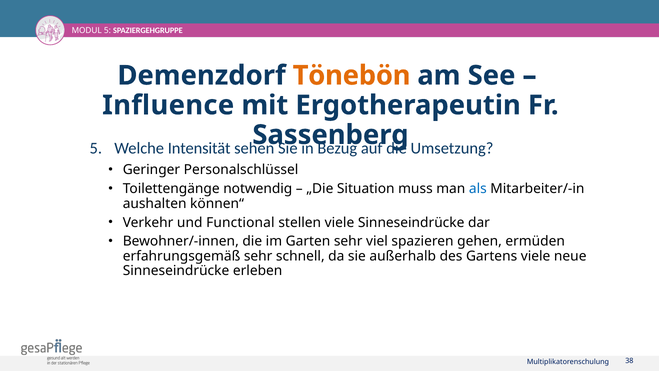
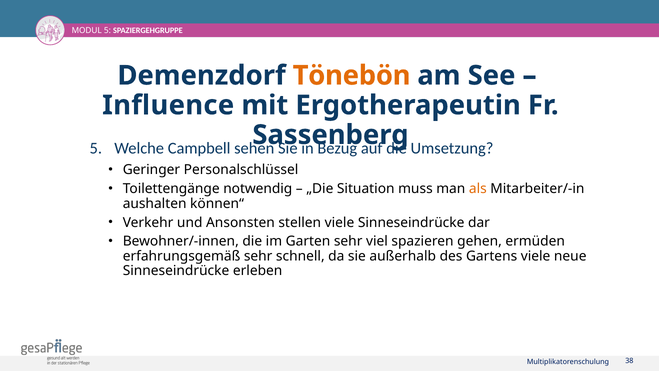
Intensität: Intensität -> Campbell (199, 148)
als colour: blue -> orange (478, 189)
Functional: Functional -> Ansonsten (240, 222)
